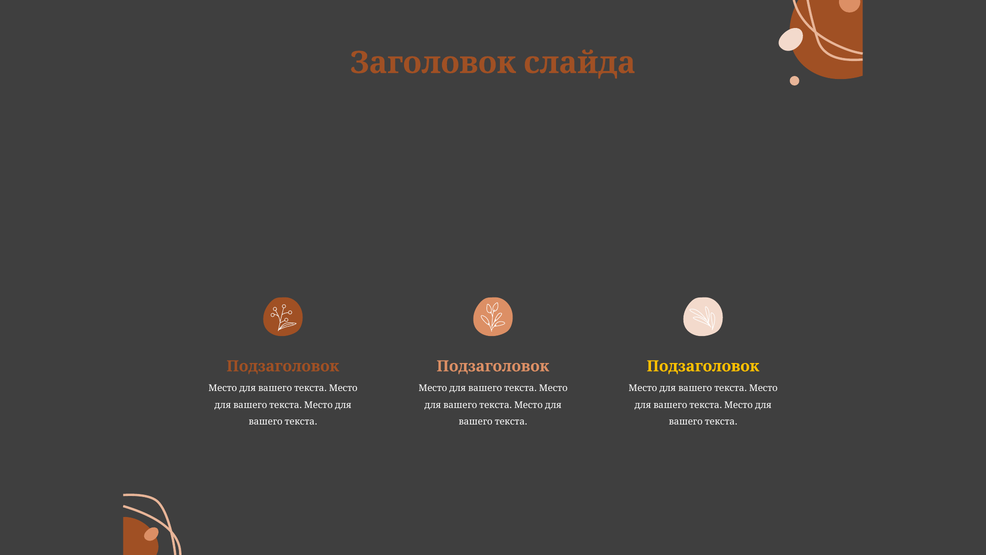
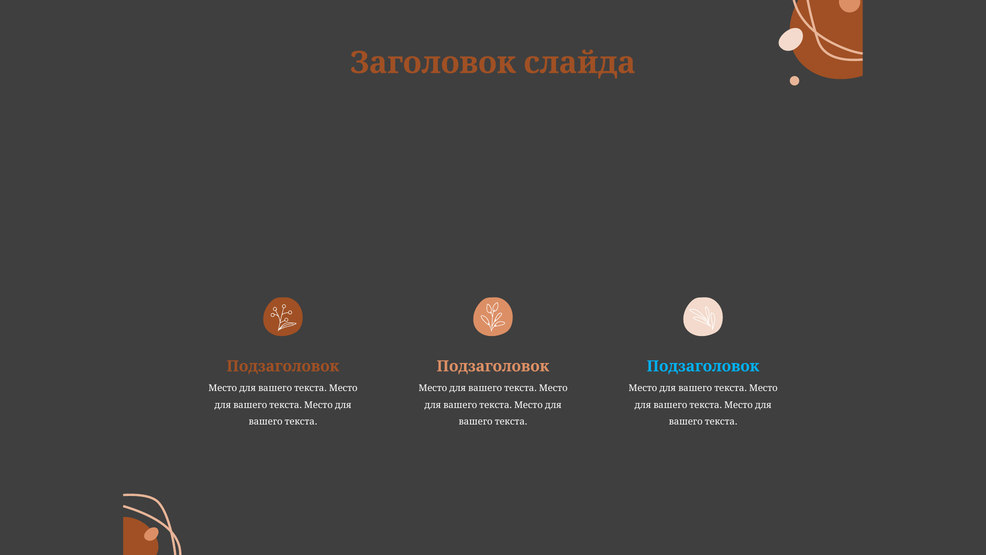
Подзаголовок colour: yellow -> light blue (703, 366)
